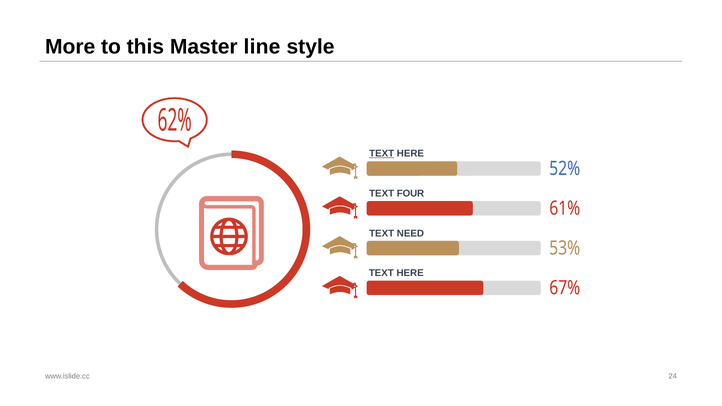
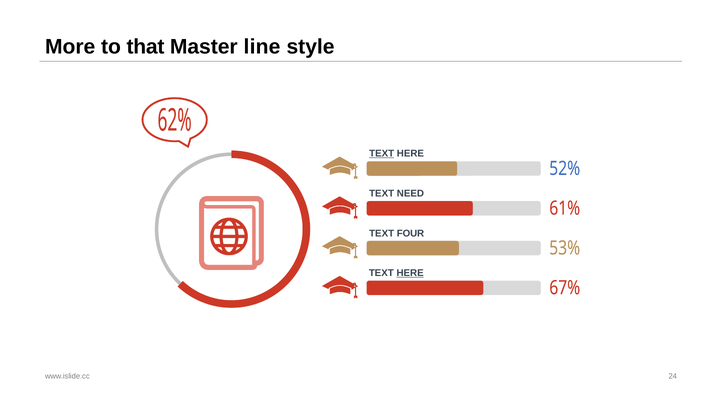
this: this -> that (145, 47)
FOUR: FOUR -> NEED (410, 193)
NEED: NEED -> FOUR (410, 234)
HERE underline: none -> present (410, 273)
